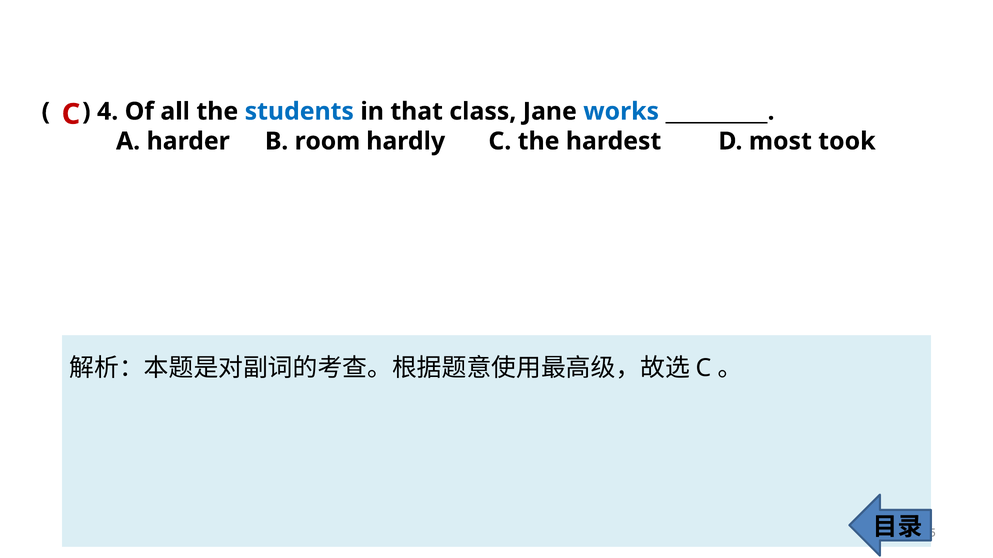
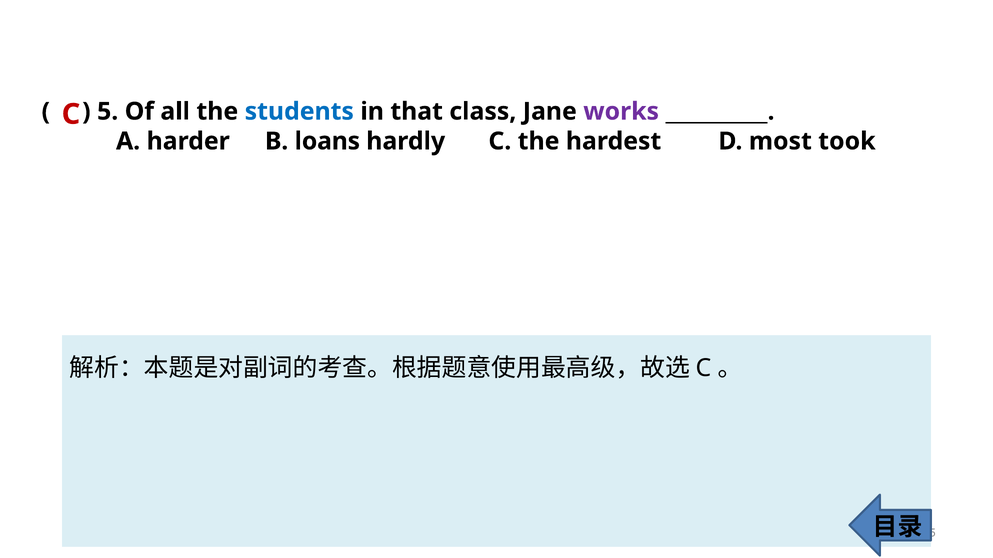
4: 4 -> 5 (108, 112)
works colour: blue -> purple (621, 112)
room: room -> loans (327, 141)
